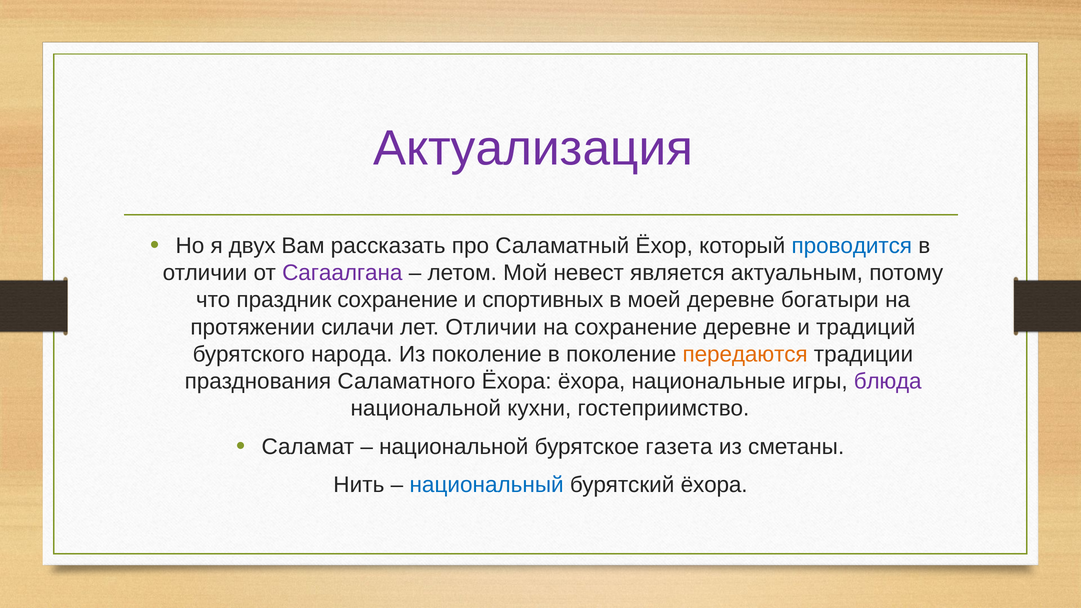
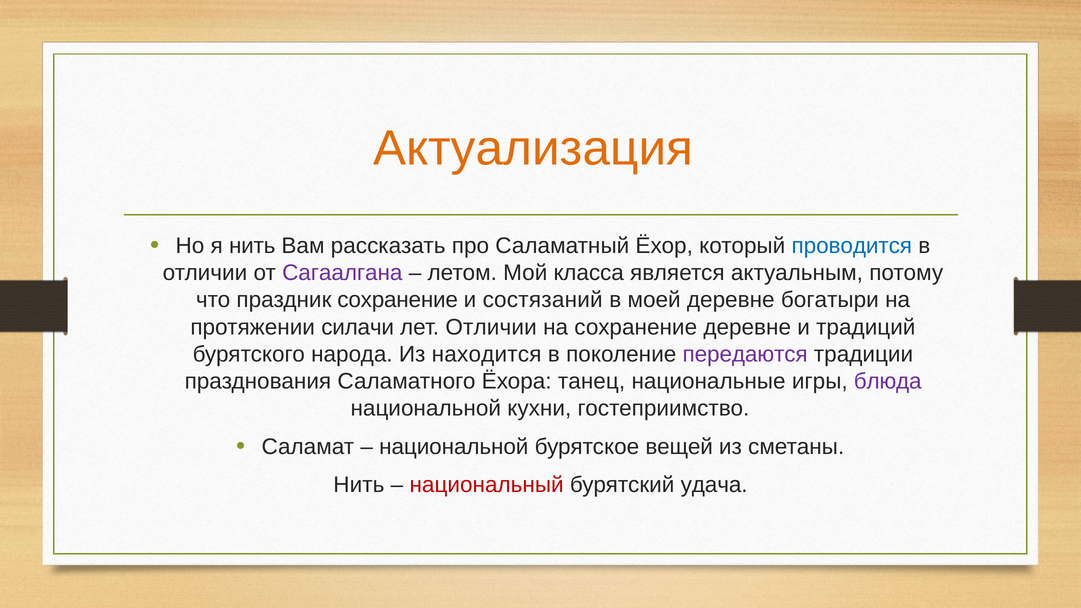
Актуализация colour: purple -> orange (533, 148)
я двух: двух -> нить (252, 246)
невест: невест -> класса (589, 273)
спортивных: спортивных -> состязаний (543, 300)
Из поколение: поколение -> находится (487, 354)
передаются colour: orange -> purple (745, 354)
Ёхора ёхора: ёхора -> танец (592, 381)
газета: газета -> вещей (679, 447)
национальный colour: blue -> red (487, 485)
бурятский ёхора: ёхора -> удача (714, 485)
